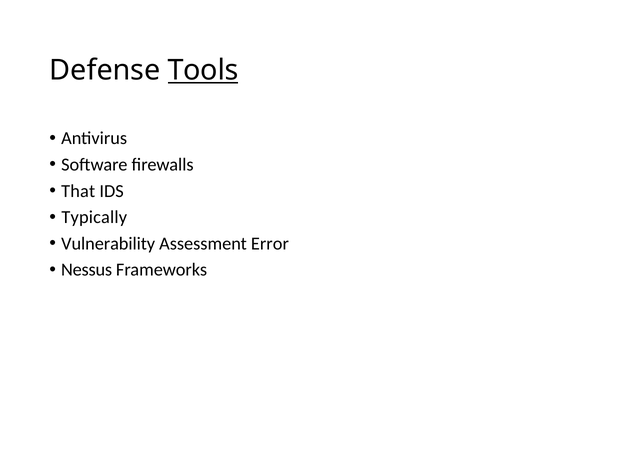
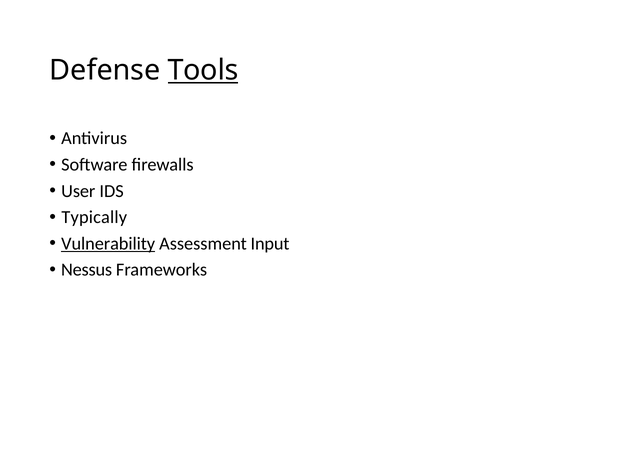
That: That -> User (78, 191)
Vulnerability underline: none -> present (108, 244)
Error: Error -> Input (270, 244)
